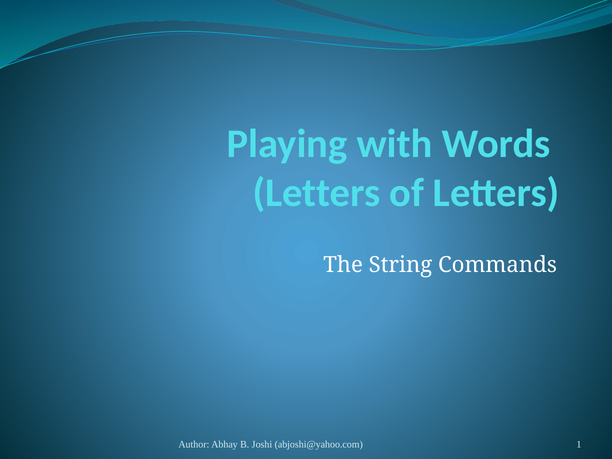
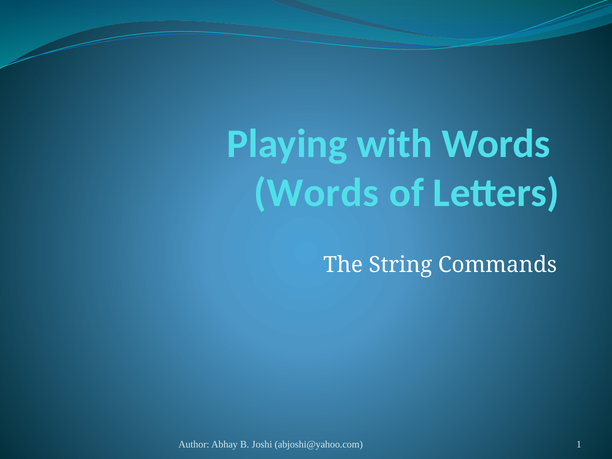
Letters: Letters -> Words (316, 193)
